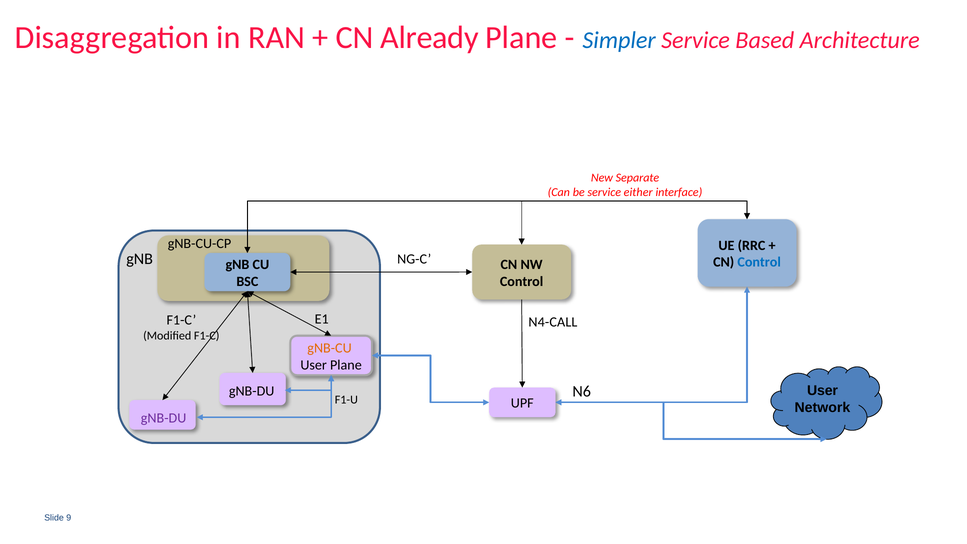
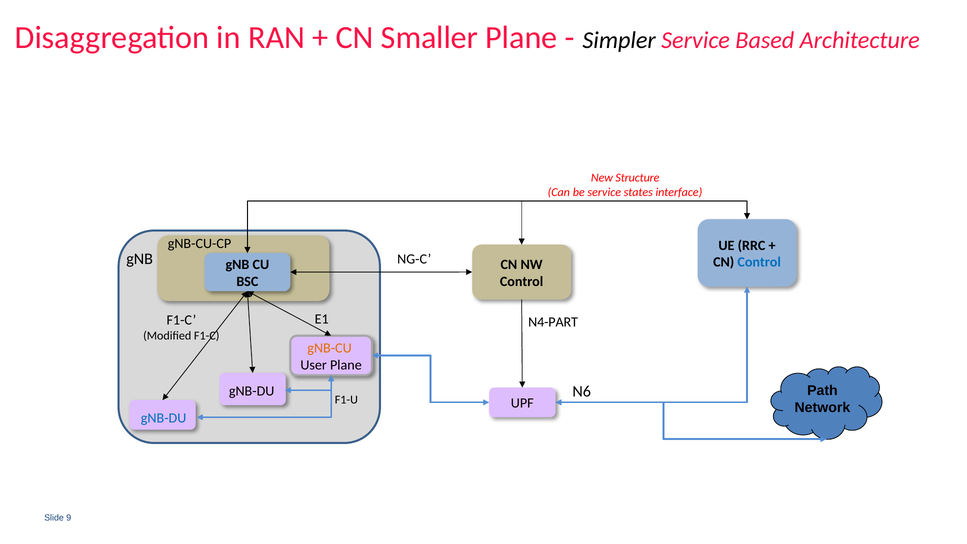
Already: Already -> Smaller (429, 38)
Simpler colour: blue -> black (619, 40)
Separate: Separate -> Structure (637, 178)
either: either -> states (638, 192)
N4-CALL: N4-CALL -> N4-PART (553, 322)
User: User -> Path (822, 391)
gNB-DU colour: purple -> blue (164, 418)
